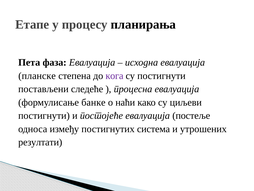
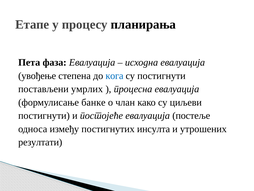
планске: планске -> увођење (37, 76)
кога colour: purple -> blue (114, 76)
следеће: следеће -> умрлих (87, 89)
наћи: наћи -> члан (125, 102)
система: система -> инсулта (154, 129)
